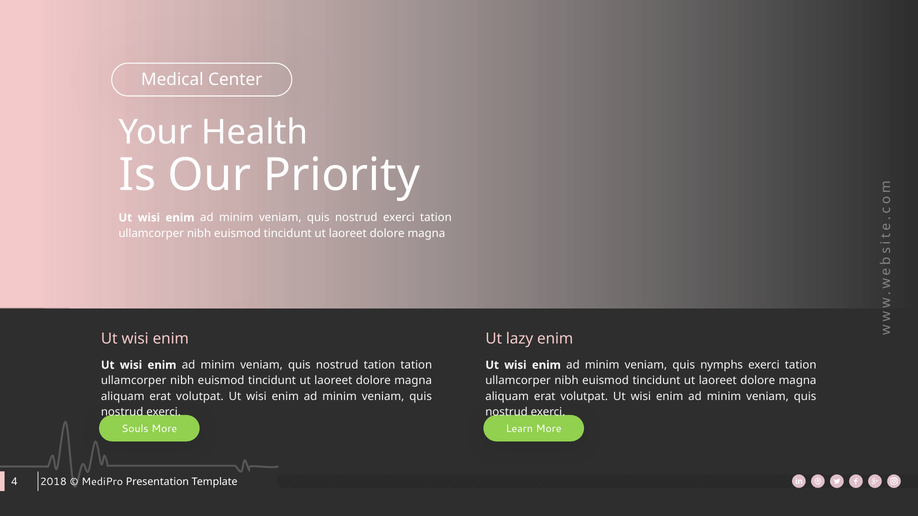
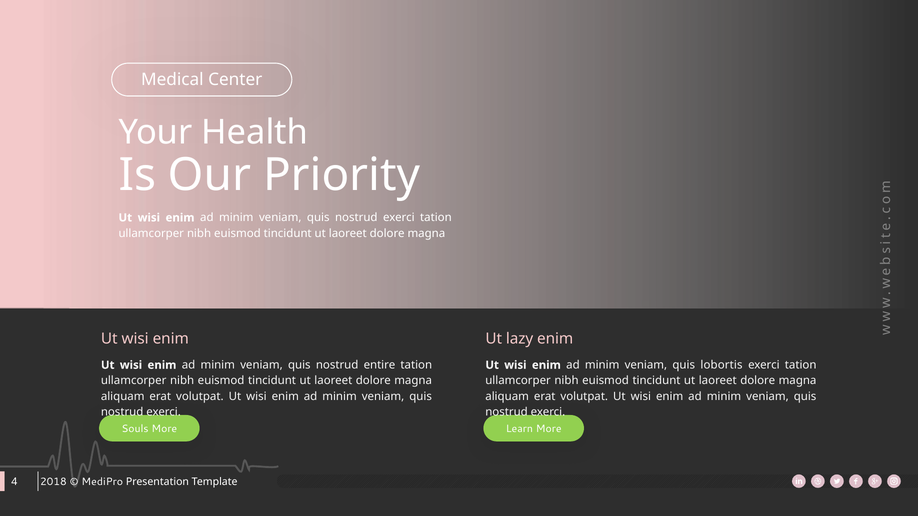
nostrud tation: tation -> entire (379, 365)
nymphs: nymphs -> lobortis (721, 365)
